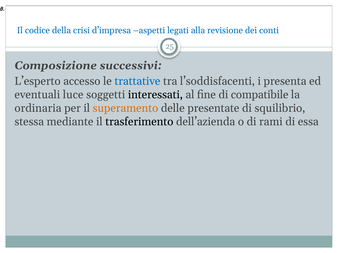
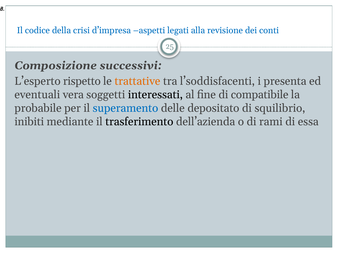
accesso: accesso -> rispetto (82, 81)
trattative colour: blue -> orange (137, 81)
luce: luce -> vera (73, 95)
ordinaria: ordinaria -> probabile (38, 108)
superamento colour: orange -> blue (125, 108)
presentate: presentate -> depositato (213, 108)
stessa: stessa -> inibiti (29, 122)
